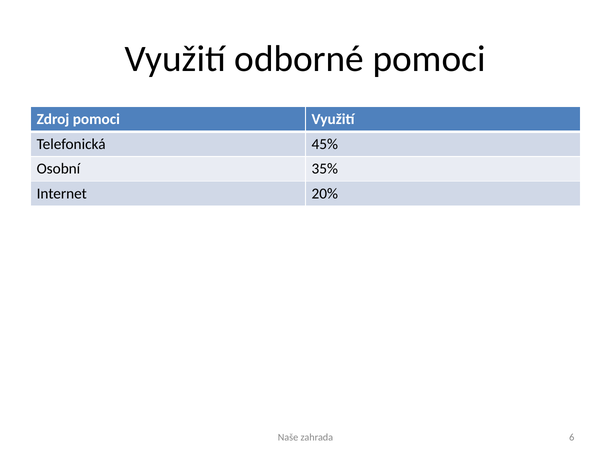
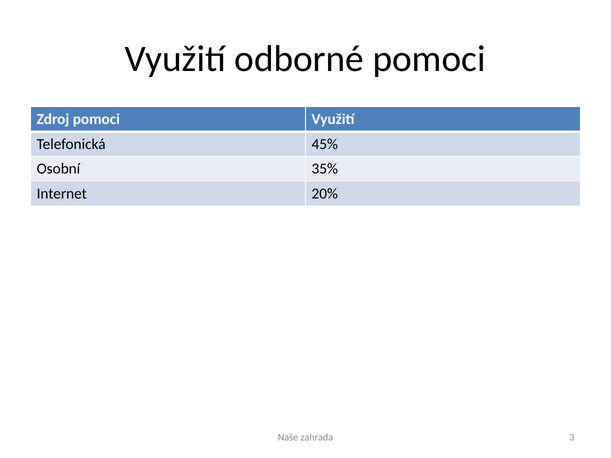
6: 6 -> 3 (572, 438)
